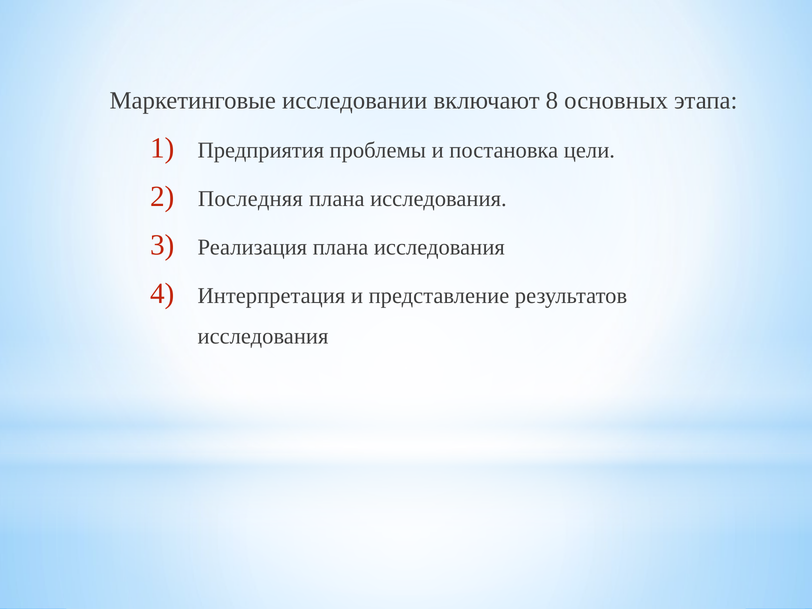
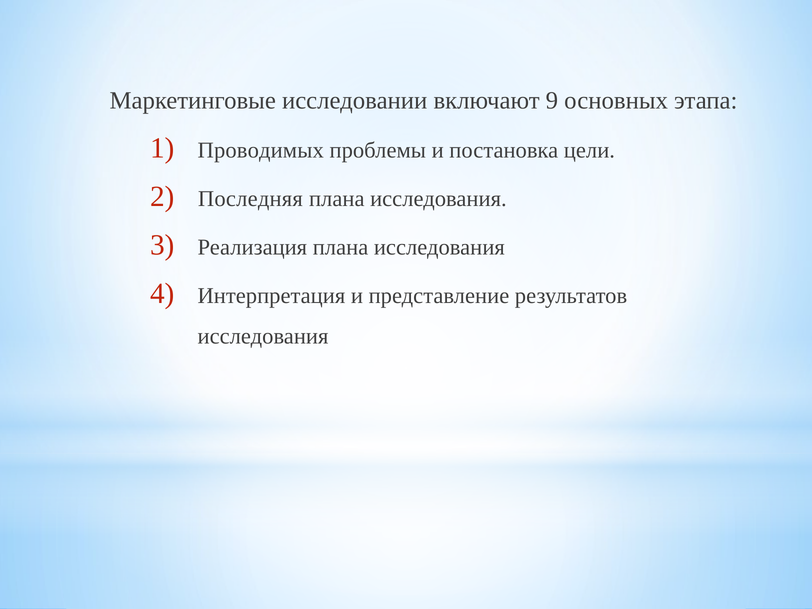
8: 8 -> 9 (552, 101)
Предприятия: Предприятия -> Проводимых (261, 150)
